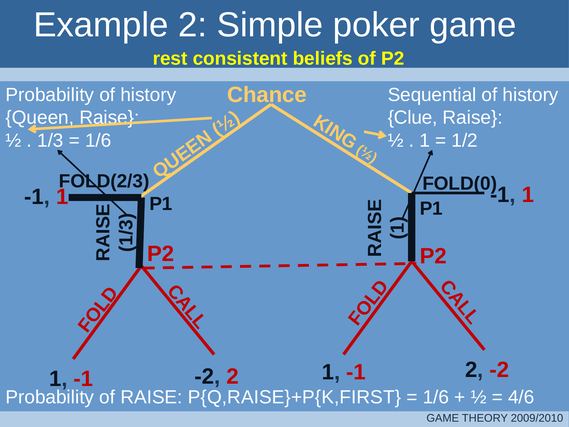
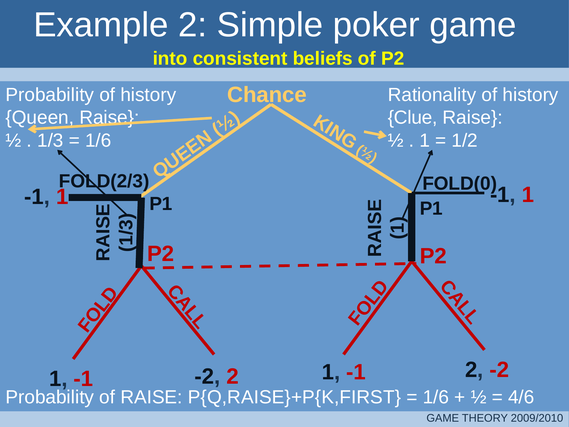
rest: rest -> into (170, 58)
Sequential: Sequential -> Rationality (432, 95)
